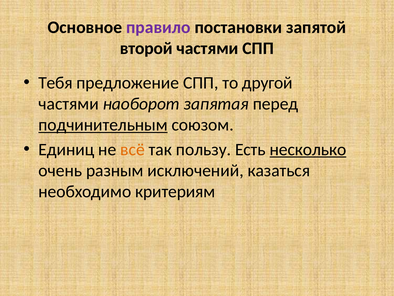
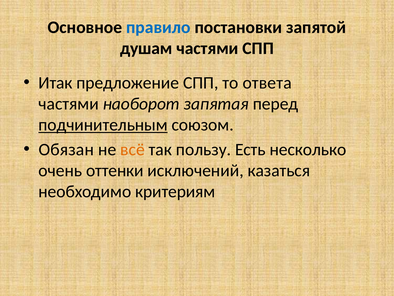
правило colour: purple -> blue (158, 27)
второй: второй -> душам (146, 48)
Тебя: Тебя -> Итак (55, 83)
другой: другой -> ответа (267, 83)
Единиц: Единиц -> Обязан (66, 149)
несколько underline: present -> none (308, 149)
разным: разным -> оттенки (115, 170)
